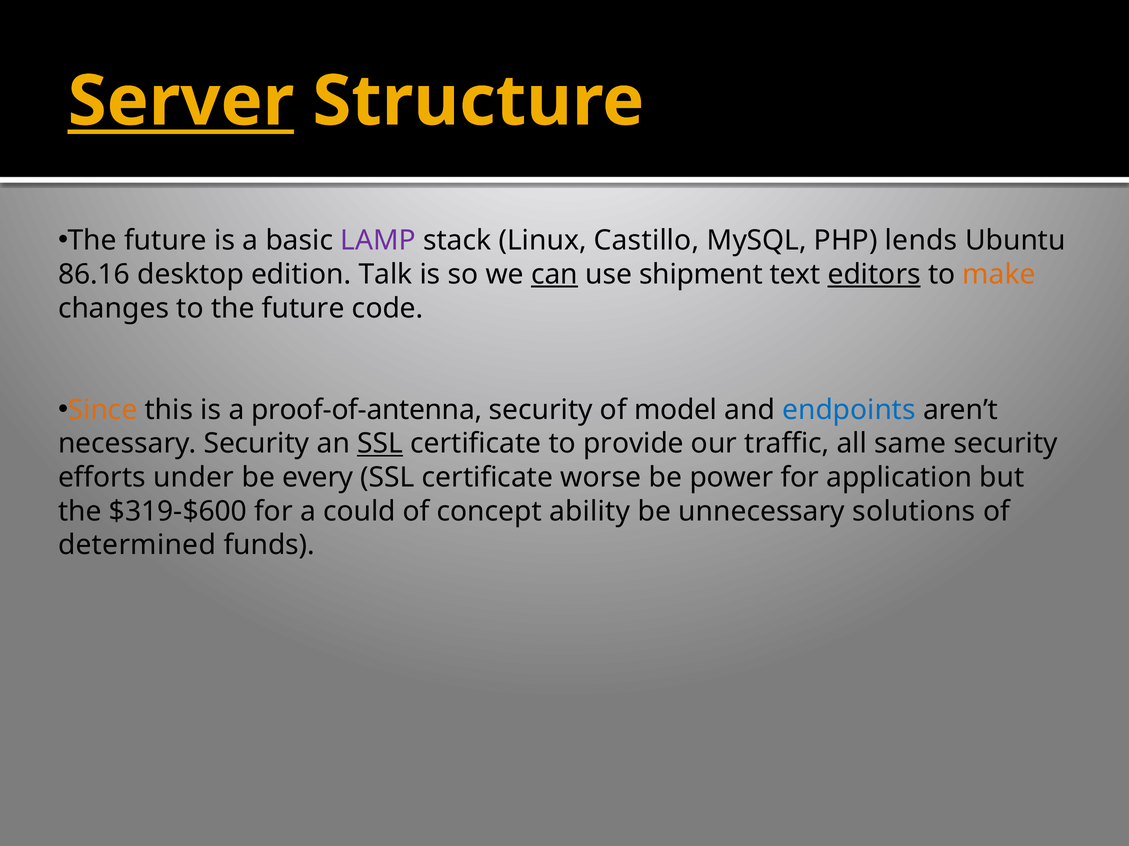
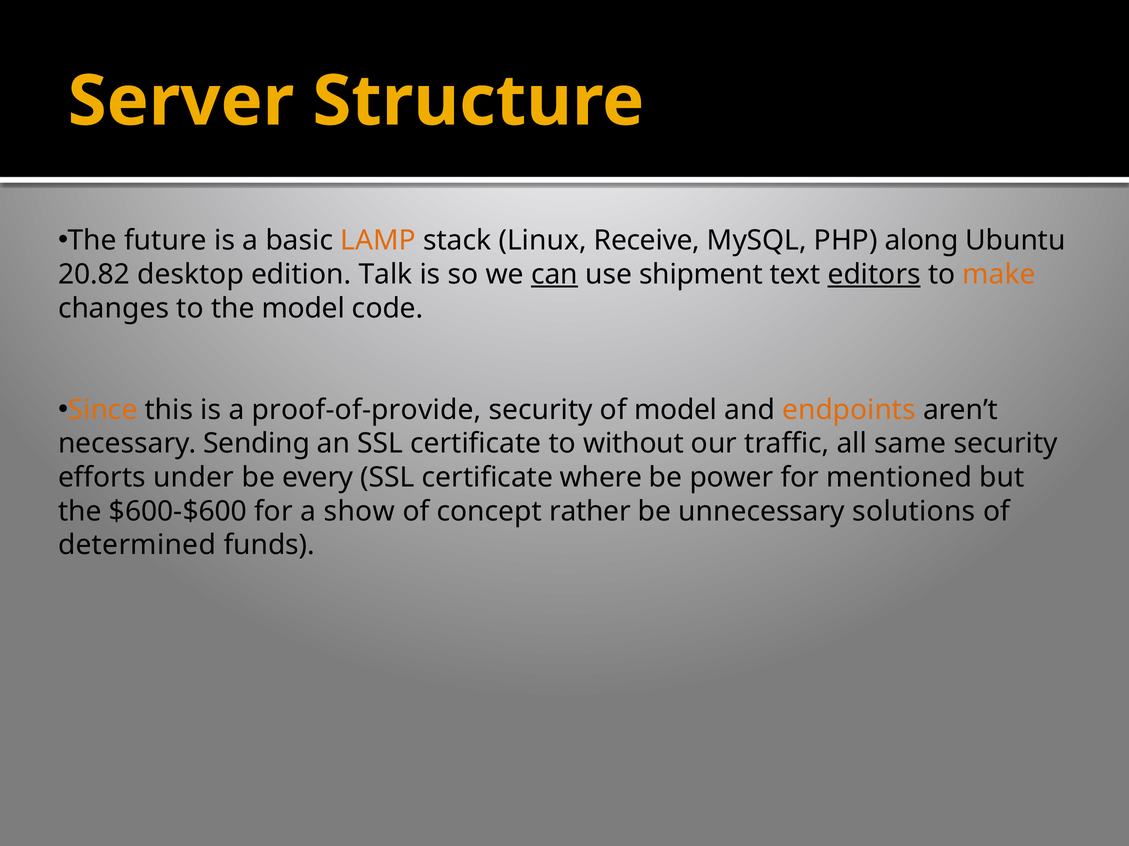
Server underline: present -> none (181, 101)
LAMP colour: purple -> orange (378, 241)
Castillo: Castillo -> Receive (647, 241)
lends: lends -> along (921, 241)
86.16: 86.16 -> 20.82 (94, 275)
to the future: future -> model (303, 309)
proof-of-antenna: proof-of-antenna -> proof-of-provide (366, 410)
endpoints colour: blue -> orange (849, 410)
necessary Security: Security -> Sending (257, 444)
SSL underline: present -> none (380, 444)
provide: provide -> without (634, 444)
worse: worse -> where (601, 478)
application: application -> mentioned (899, 478)
$319-$600: $319-$600 -> $600-$600 (178, 512)
could: could -> show (359, 512)
ability: ability -> rather (590, 512)
